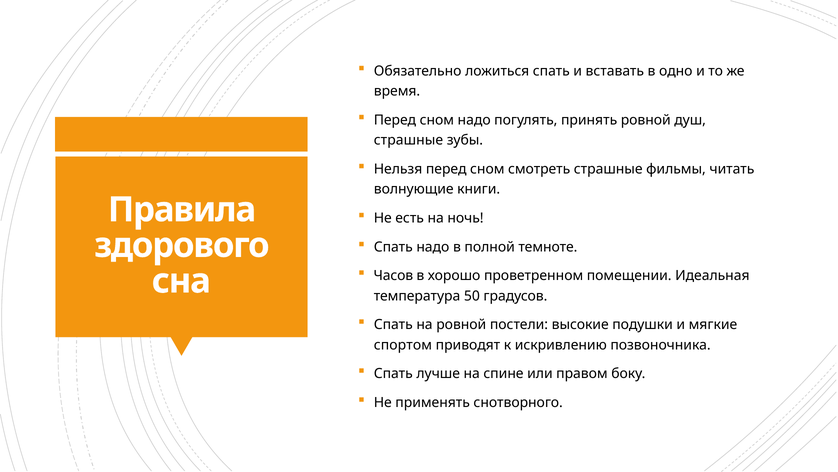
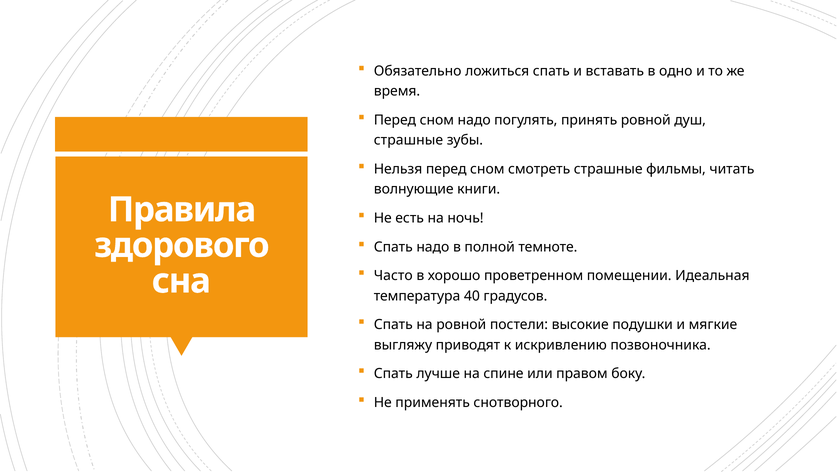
Часов: Часов -> Часто (393, 275)
50: 50 -> 40 (472, 296)
спортом: спортом -> выгляжу (403, 344)
